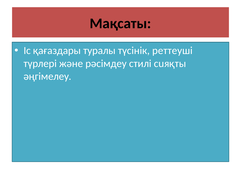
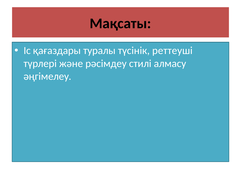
сuяқты: сuяқты -> алмасу (170, 63)
